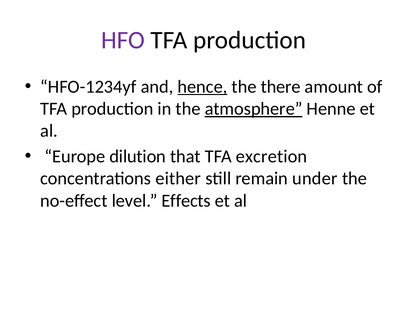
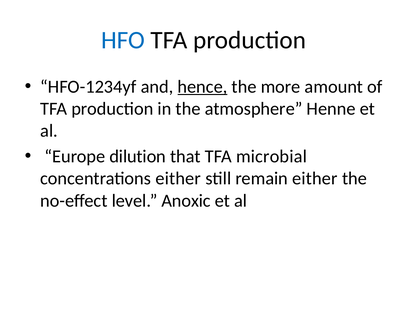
HFO colour: purple -> blue (123, 40)
there: there -> more (281, 87)
atmosphere underline: present -> none (254, 109)
excretion: excretion -> microbial (272, 156)
remain under: under -> either (315, 178)
Effects: Effects -> Anoxic (186, 200)
